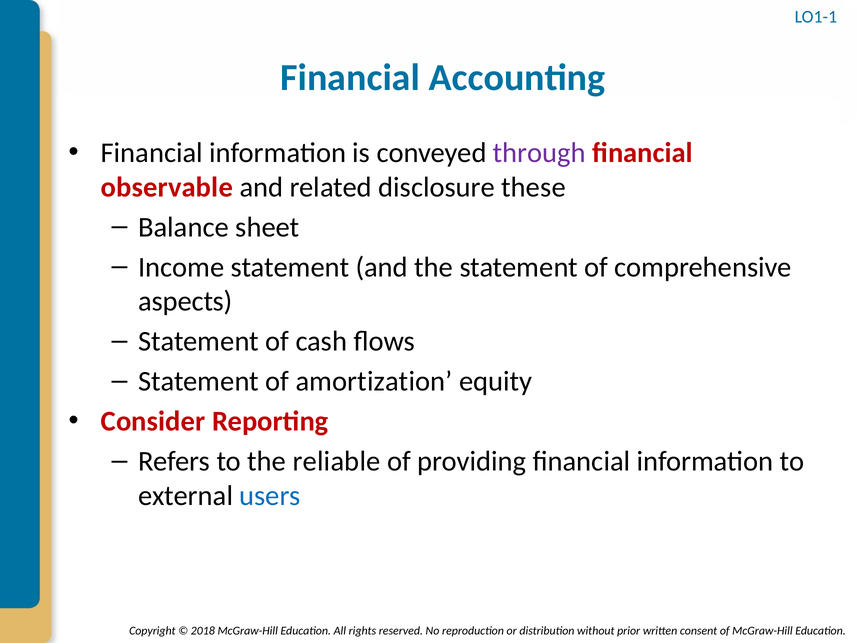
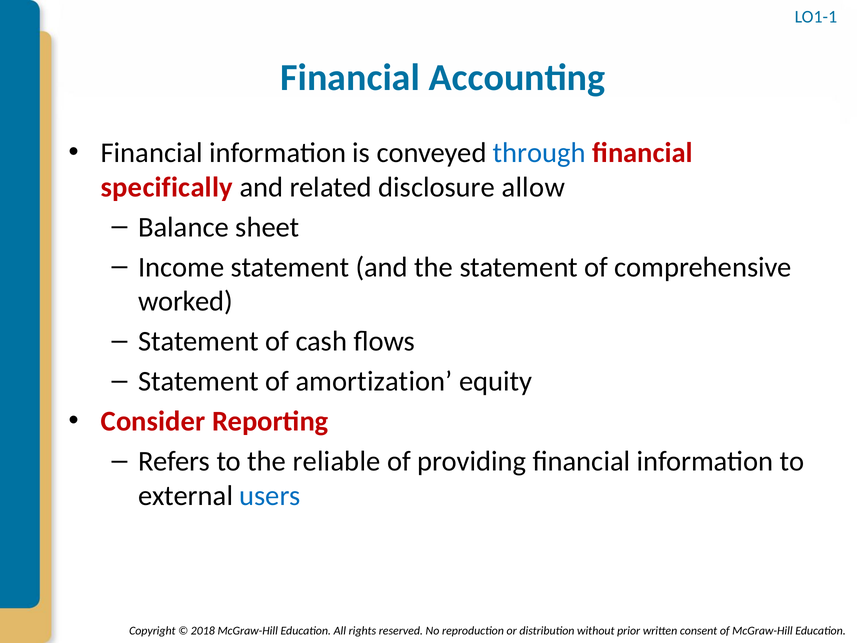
through colour: purple -> blue (539, 153)
observable: observable -> specifically (167, 187)
these: these -> allow (533, 187)
aspects: aspects -> worked (185, 301)
